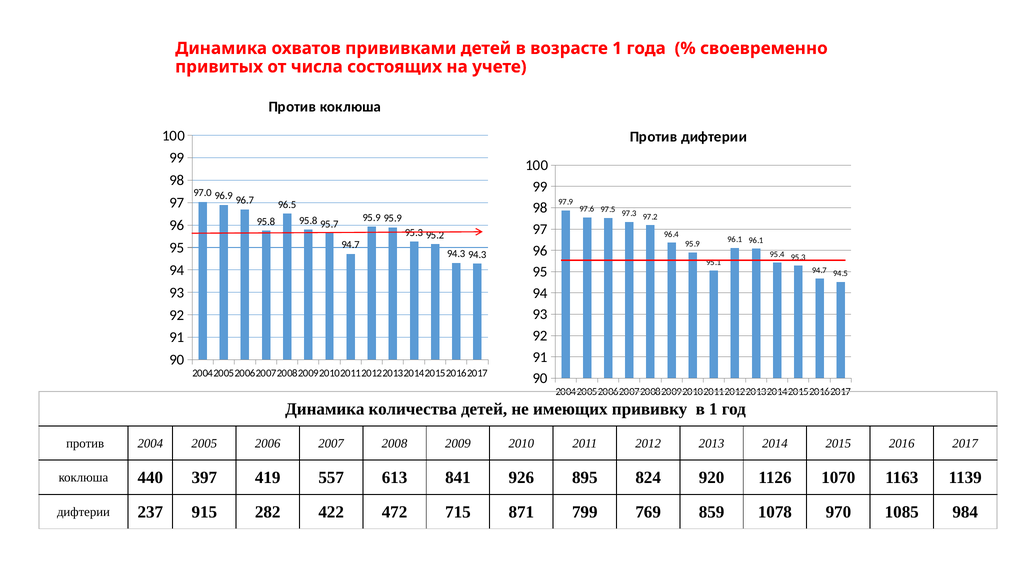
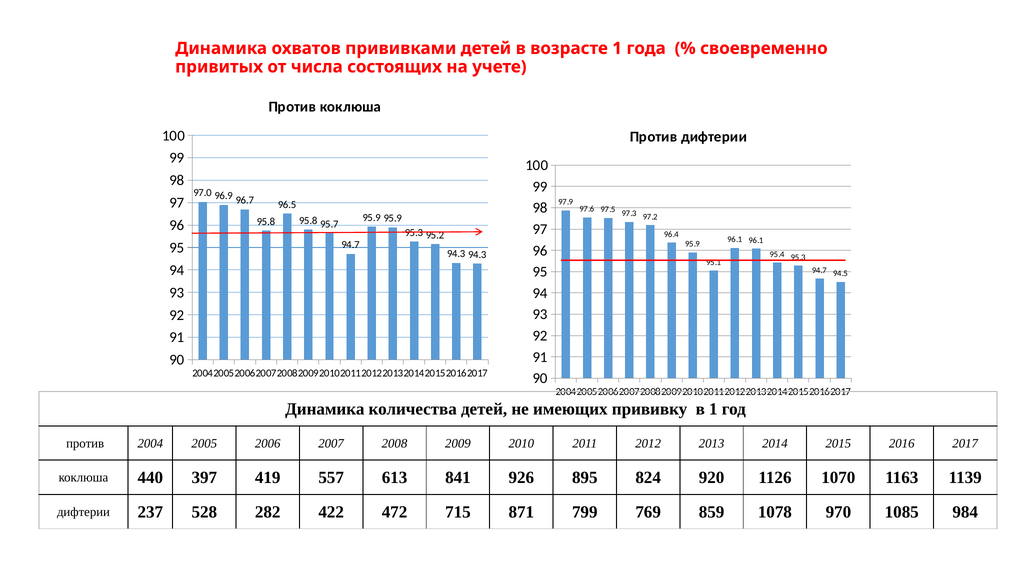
915: 915 -> 528 (204, 512)
